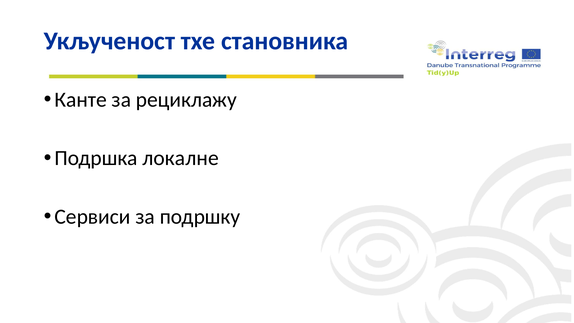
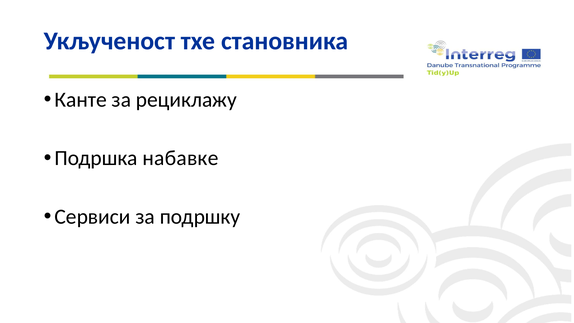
локалне: локалне -> набавке (181, 158)
